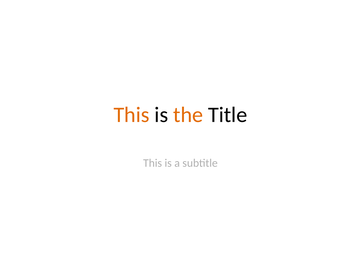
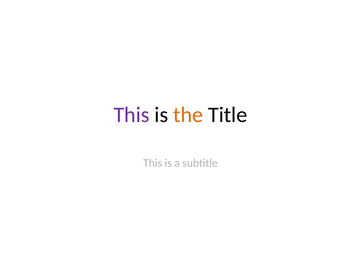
This colour: orange -> purple (131, 115)
